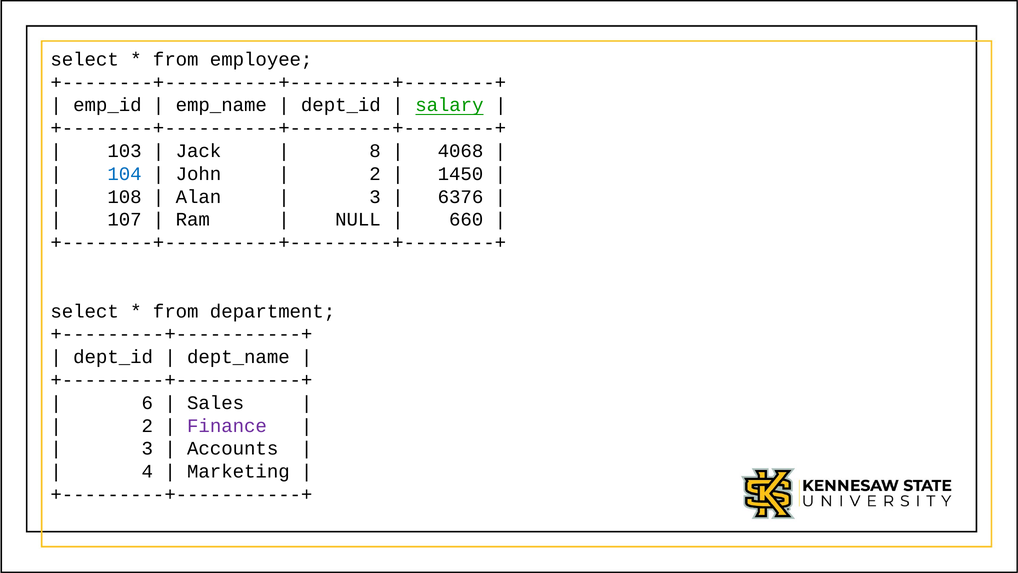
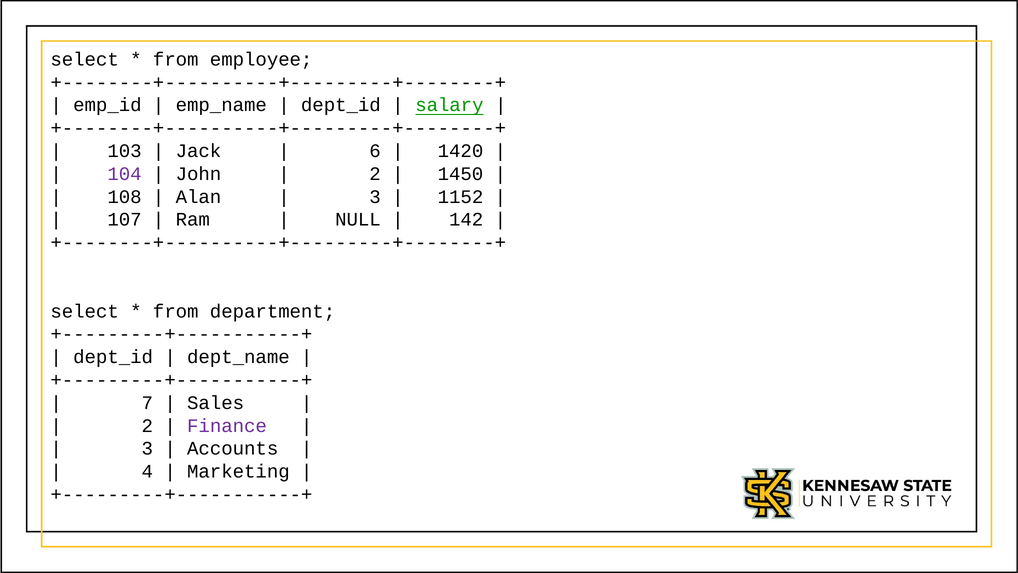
8: 8 -> 6 (375, 151)
4068: 4068 -> 1420 (461, 151)
104 colour: blue -> purple (125, 174)
6376: 6376 -> 1152 (461, 197)
660: 660 -> 142 (466, 220)
6: 6 -> 7 (147, 403)
